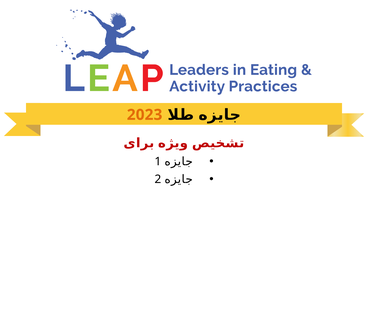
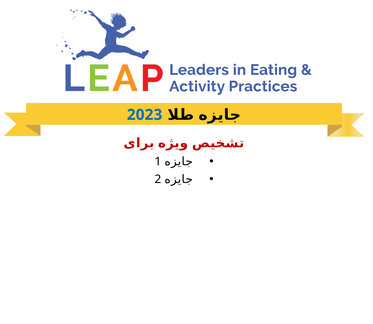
2023 colour: orange -> blue (145, 115)
